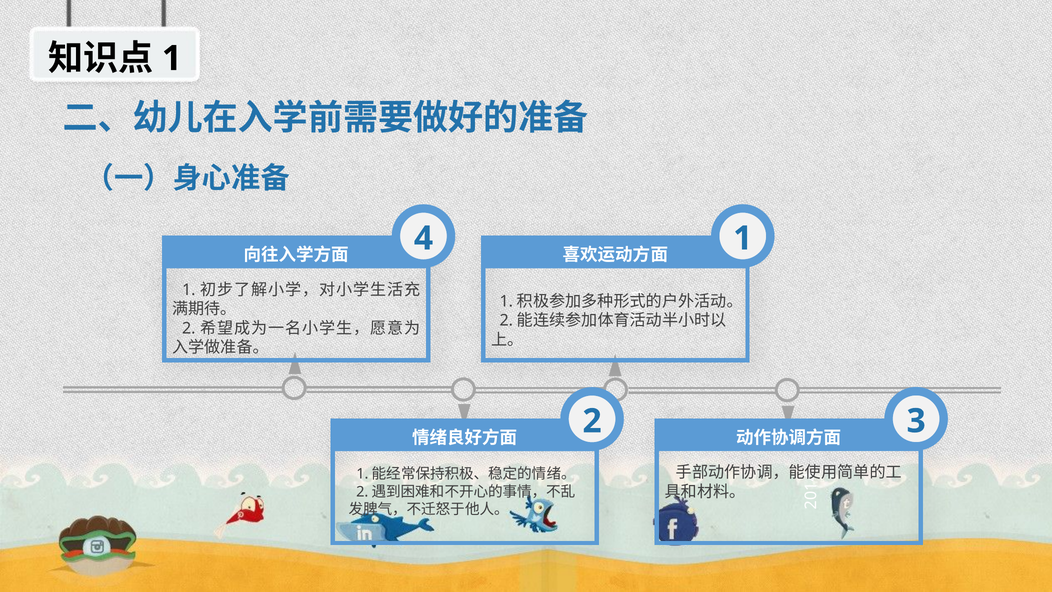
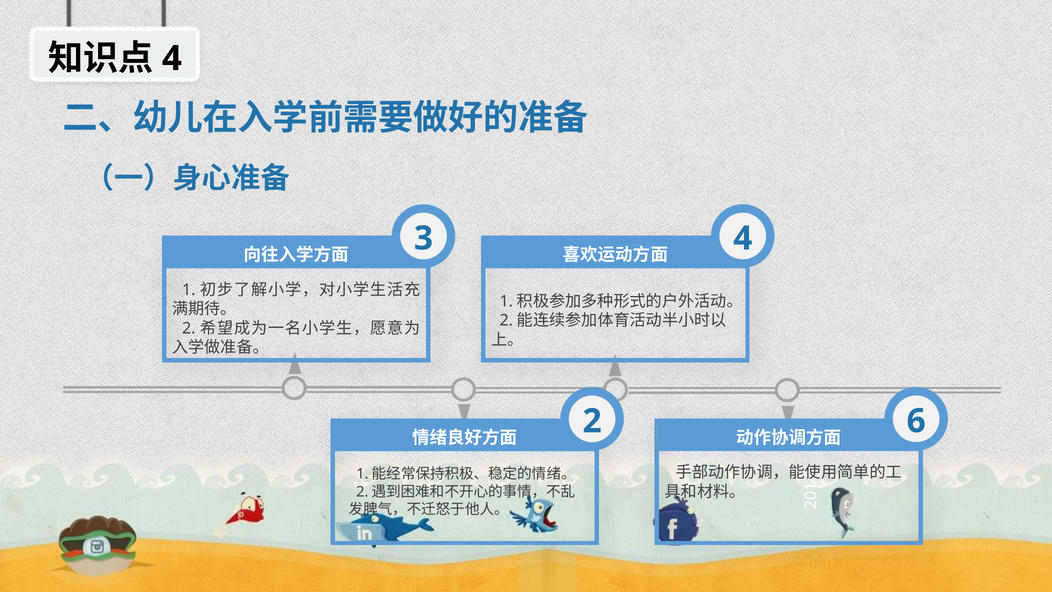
1: 1 -> 4 (172, 59)
1: 1 -> 4 (743, 238)
4: 4 -> 3 (423, 238)
3: 3 -> 6 (916, 421)
